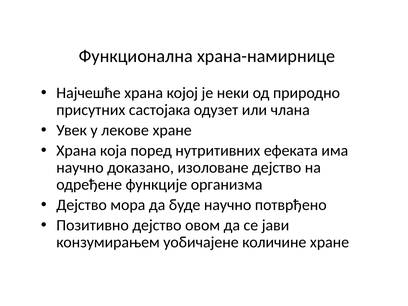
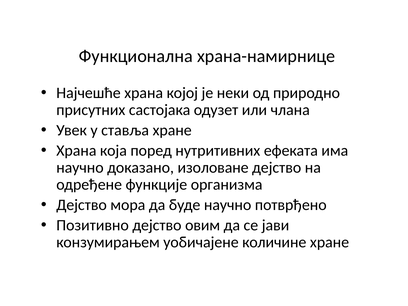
лекове: лекове -> ставља (125, 130)
овом: овом -> овим (203, 225)
